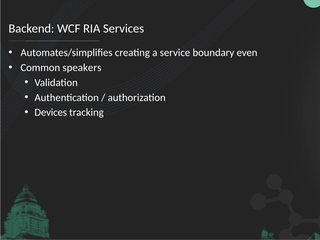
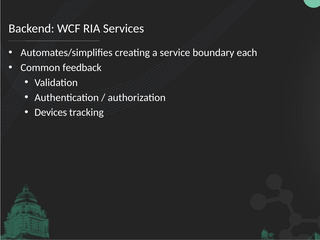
even: even -> each (247, 53)
speakers: speakers -> feedback (82, 68)
